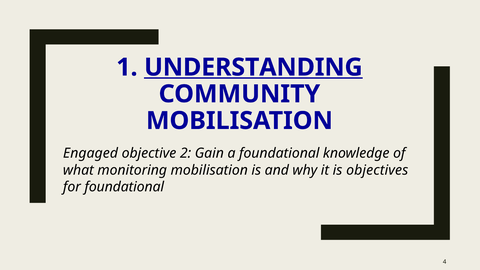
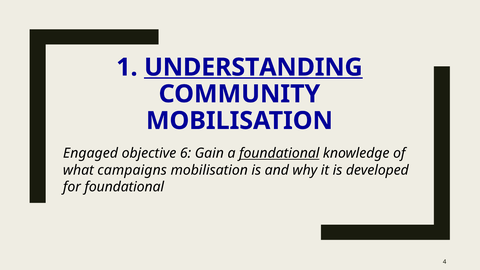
2: 2 -> 6 (186, 153)
foundational underline: none -> present (279, 153)
monitoring: monitoring -> campaigns (132, 170)
objectives: objectives -> developed (377, 170)
